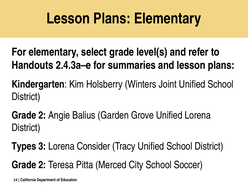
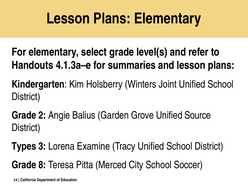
2.4.3a–e: 2.4.3a–e -> 4.1.3a–e (73, 65)
Unified Lorena: Lorena -> Source (198, 115)
Consider: Consider -> Examine (93, 146)
2: 2 -> 8 (42, 165)
